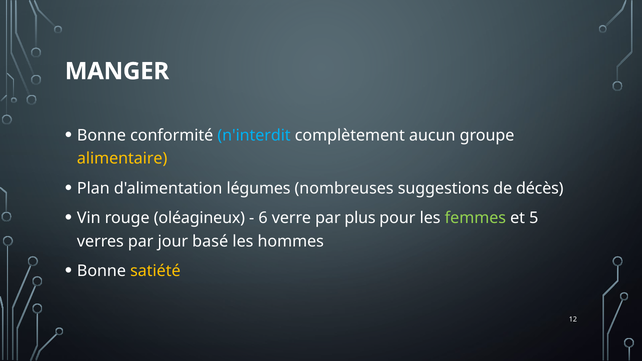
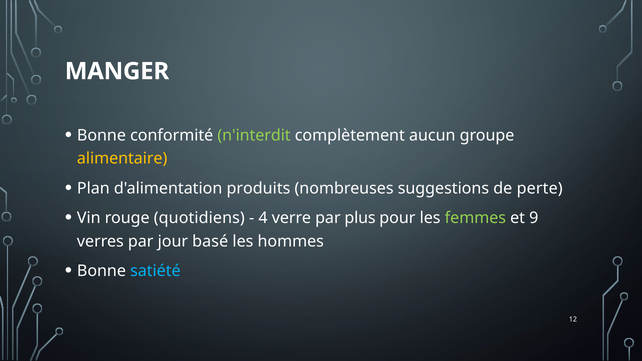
n'interdit colour: light blue -> light green (254, 135)
légumes: légumes -> produits (258, 188)
décès: décès -> perte (540, 188)
oléagineux: oléagineux -> quotidiens (199, 218)
6: 6 -> 4 (263, 218)
5: 5 -> 9 (534, 218)
satiété colour: yellow -> light blue (155, 271)
